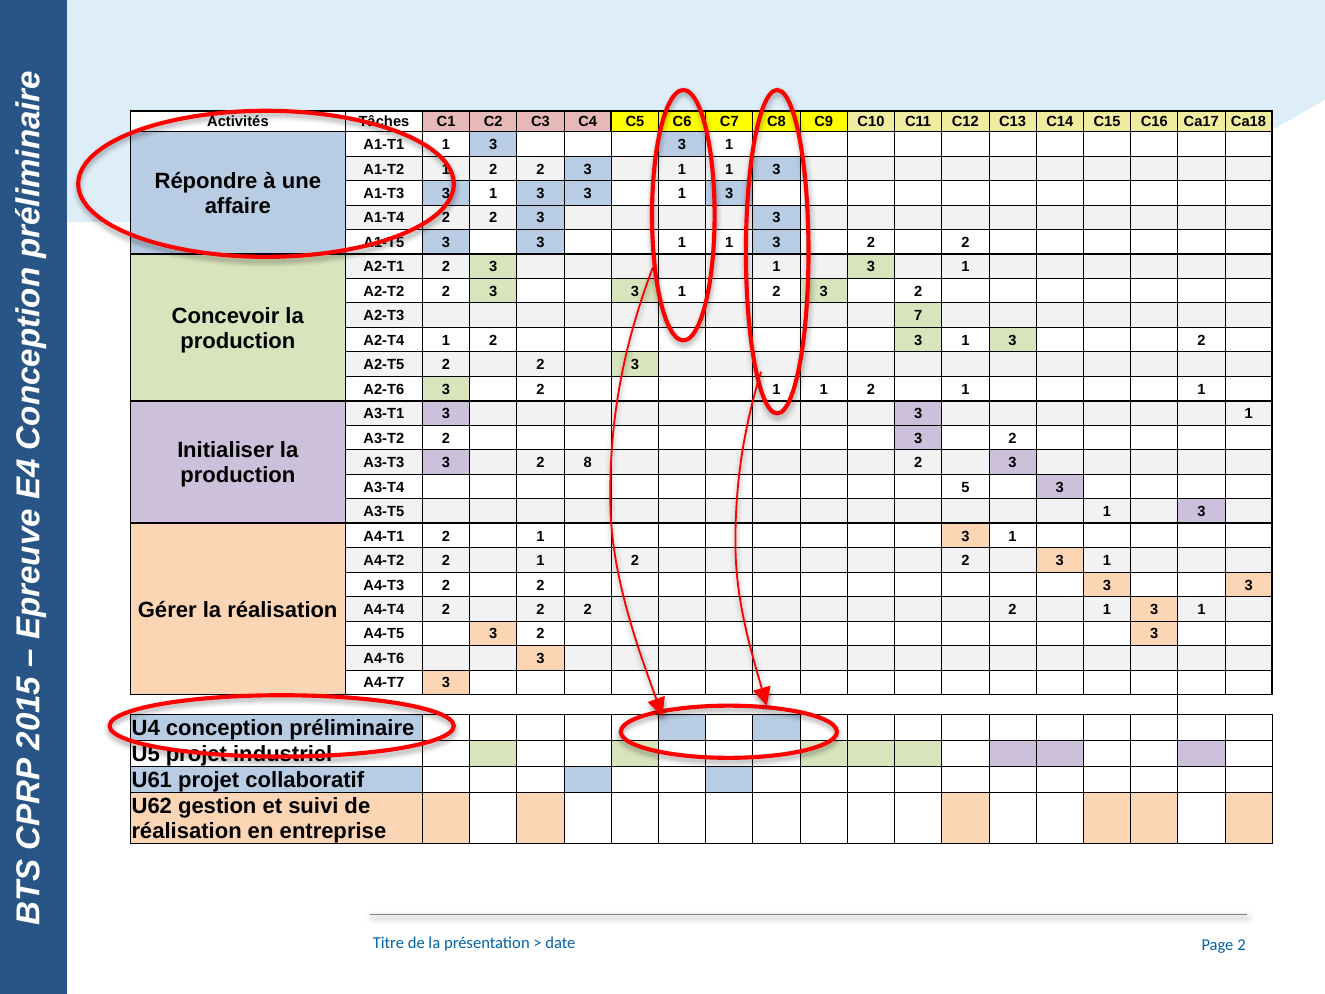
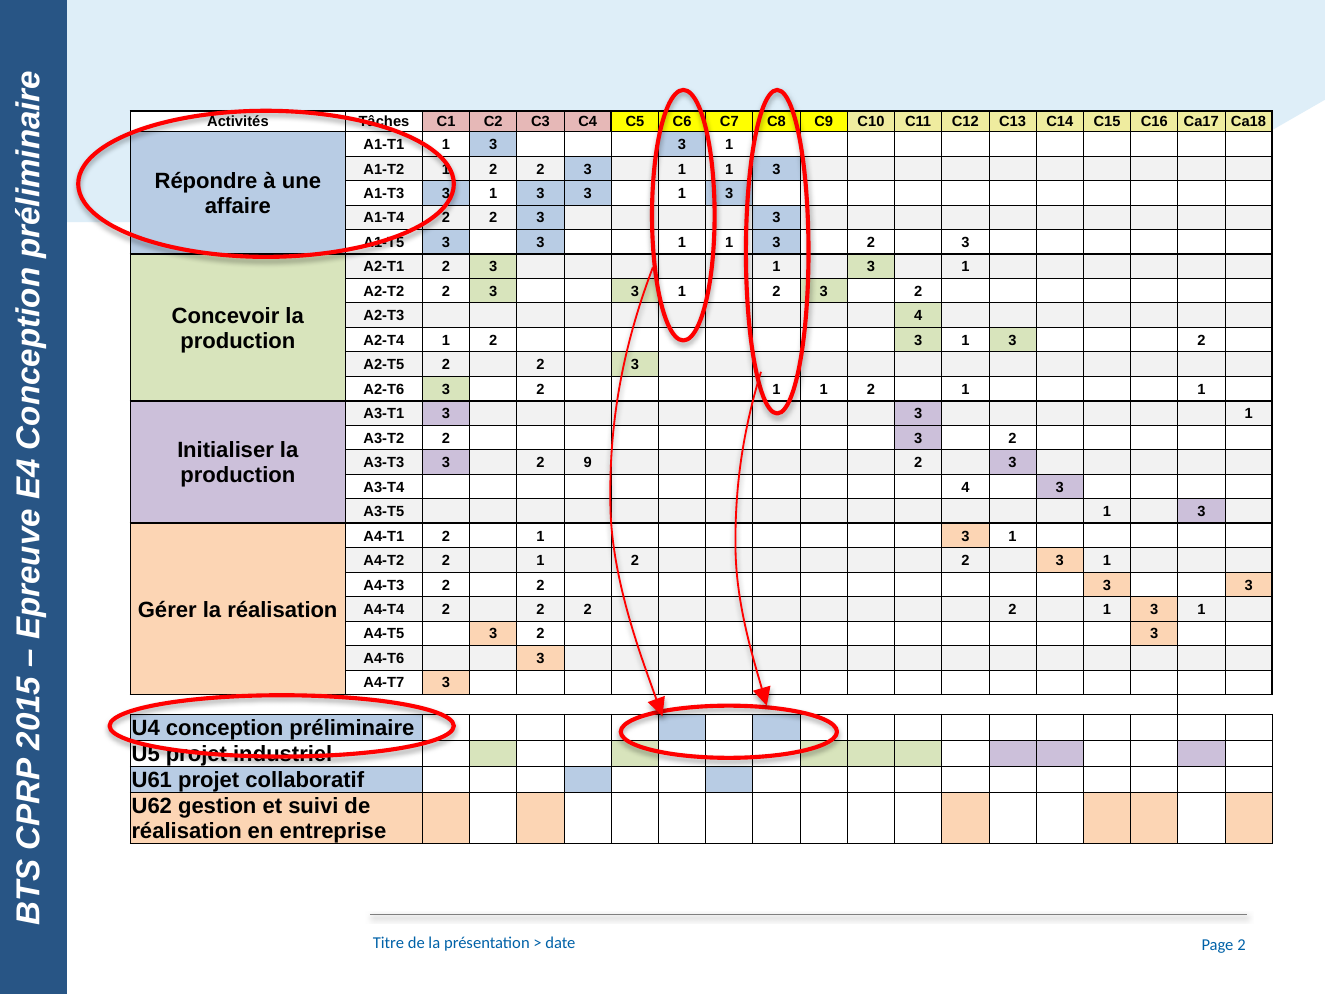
2: 2 -> 3 (965, 243)
A2-T3 7: 7 -> 4 (918, 316)
8: 8 -> 9 (588, 463)
A3-T4 5: 5 -> 4 (965, 487)
